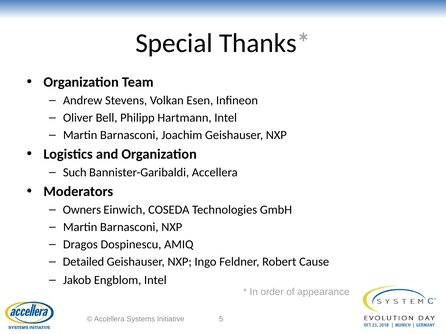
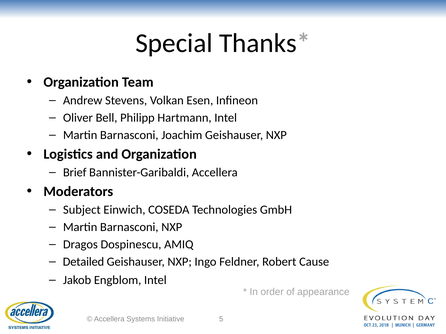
Such: Such -> Brief (75, 173)
Owners: Owners -> Subject (82, 210)
